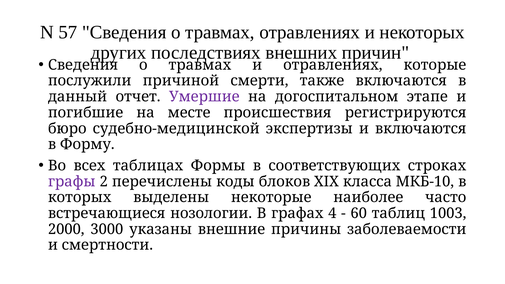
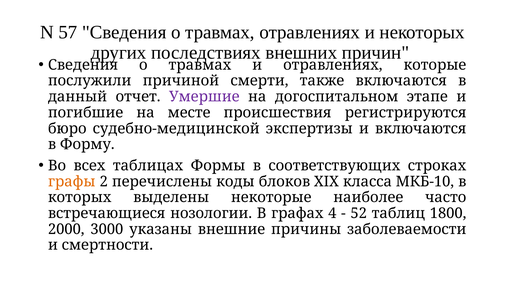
графы colour: purple -> orange (72, 182)
60: 60 -> 52 (359, 213)
1003: 1003 -> 1800 (448, 213)
